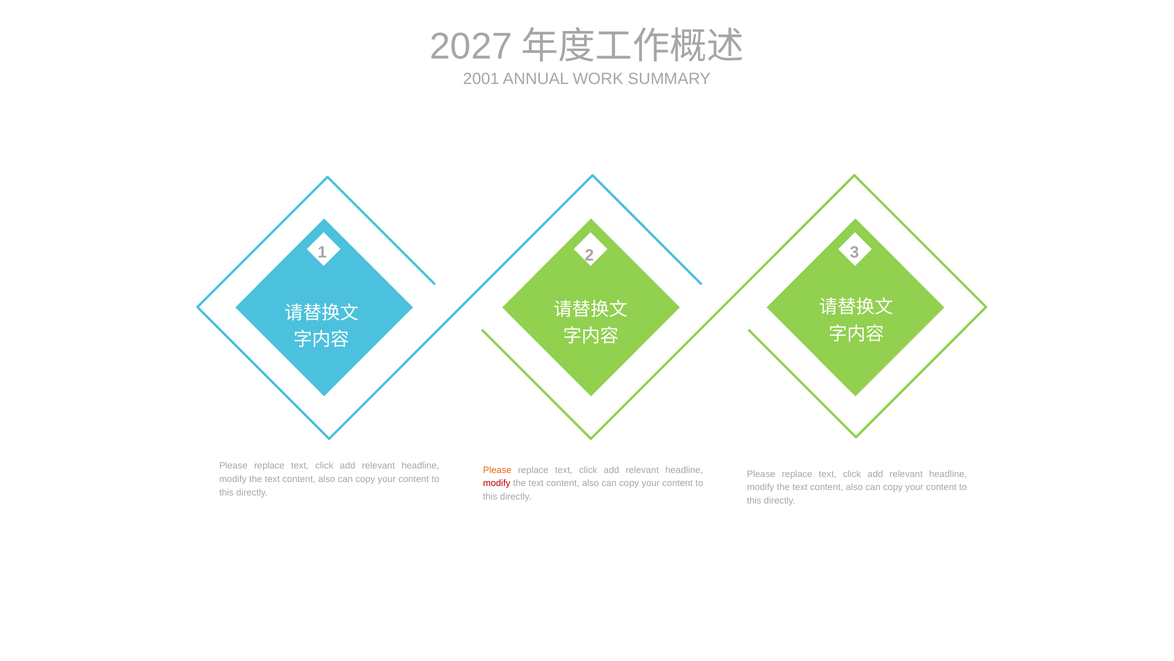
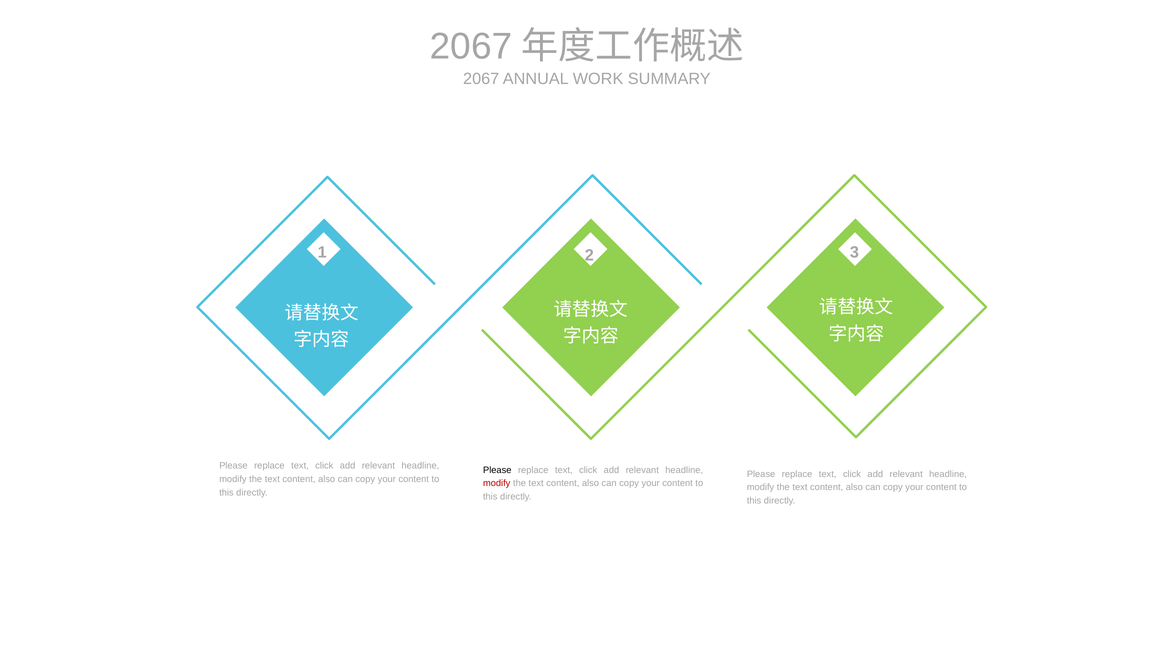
2027: 2027 -> 2067 (471, 46)
2001: 2001 -> 2067 (481, 79)
Please colour: orange -> black (497, 470)
